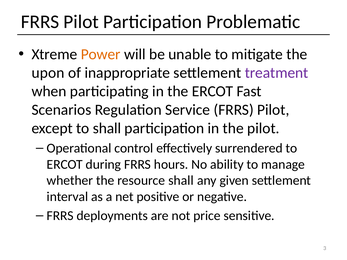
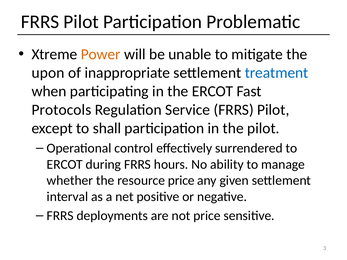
treatment colour: purple -> blue (277, 73)
Scenarios: Scenarios -> Protocols (61, 110)
resource shall: shall -> price (181, 181)
